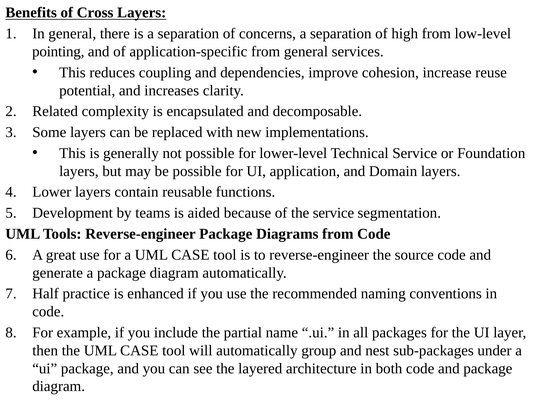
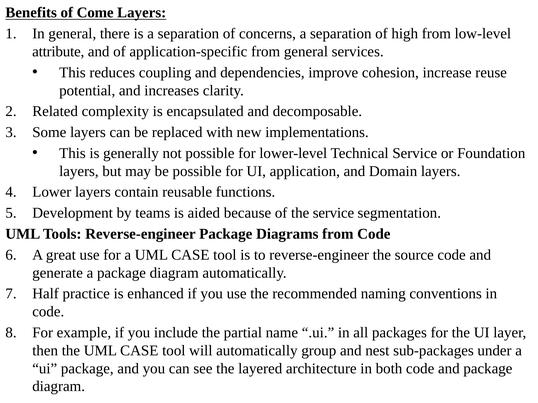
Cross: Cross -> Come (95, 13)
pointing: pointing -> attribute (58, 52)
